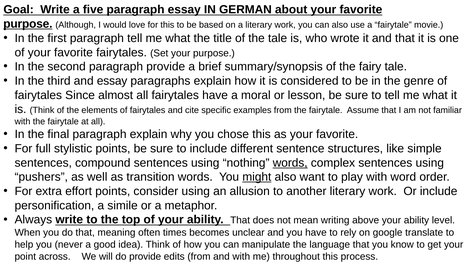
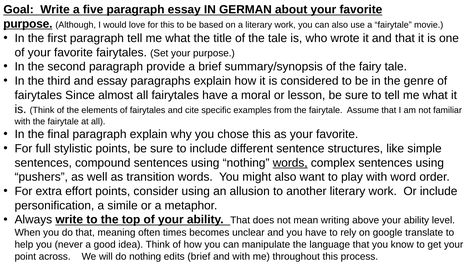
might underline: present -> none (257, 177)
do provide: provide -> nothing (145, 256)
edits from: from -> brief (199, 256)
